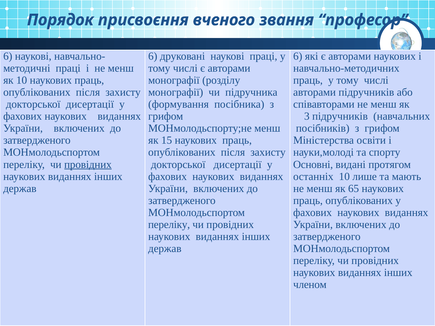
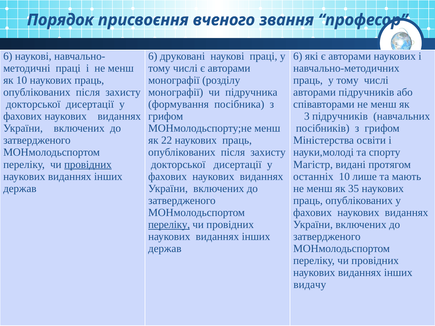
15: 15 -> 22 (167, 140)
Основні: Основні -> Магістр (313, 165)
65: 65 -> 35 (354, 189)
переліку underline: none -> present (169, 225)
членом: членом -> видачу (310, 285)
